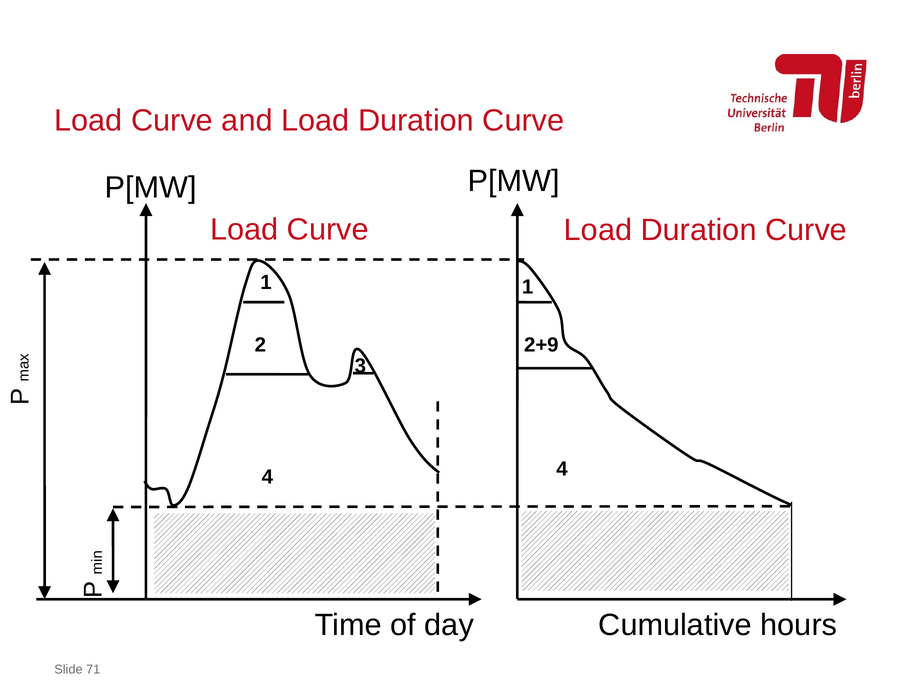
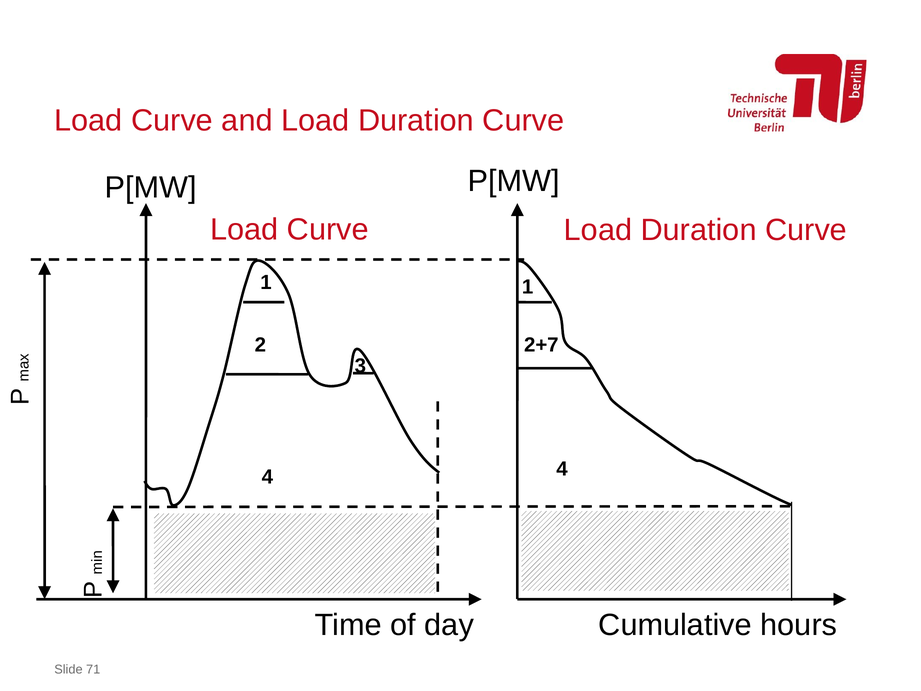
2+9: 2+9 -> 2+7 (541, 345)
